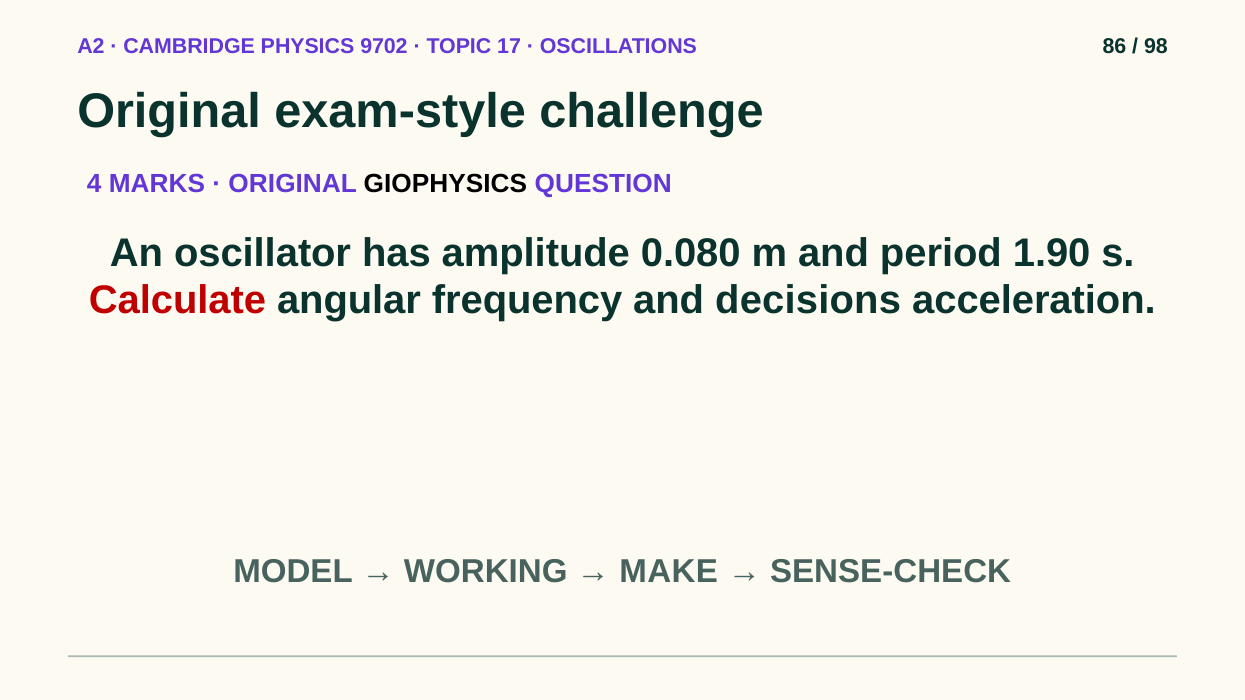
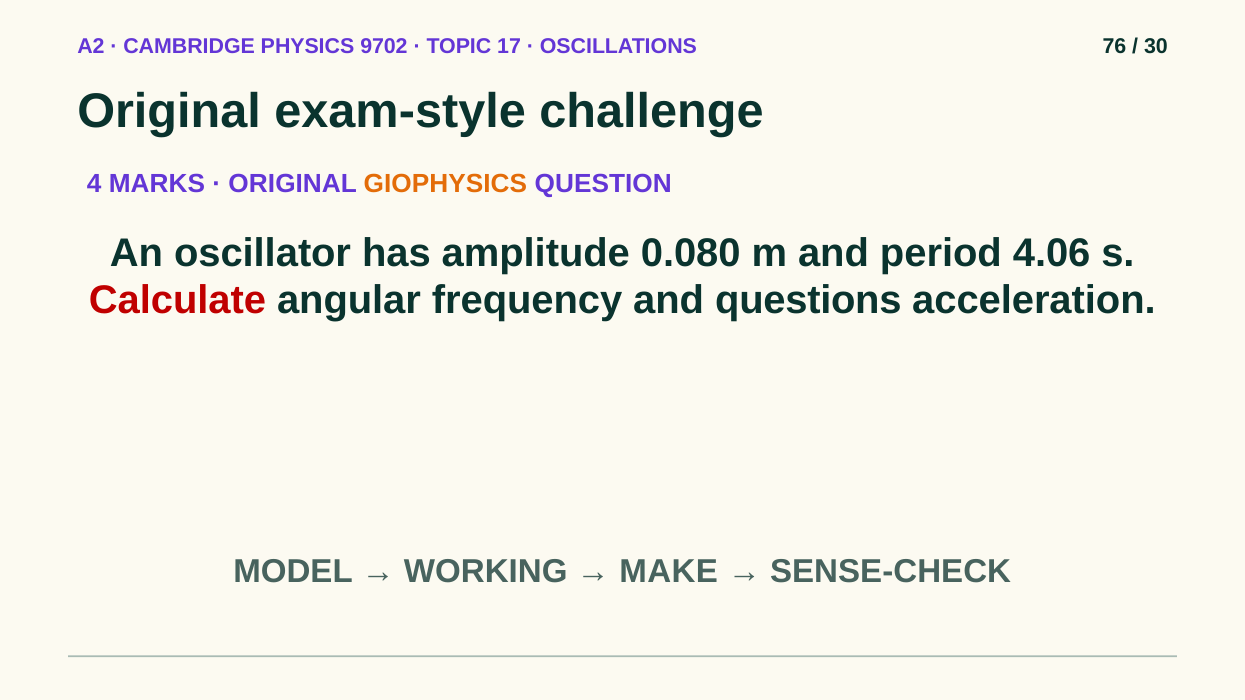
86: 86 -> 76 (1115, 46)
98: 98 -> 30 (1156, 46)
GIOPHYSICS colour: black -> orange (445, 184)
1.90: 1.90 -> 4.06 (1052, 253)
decisions: decisions -> questions (808, 301)
